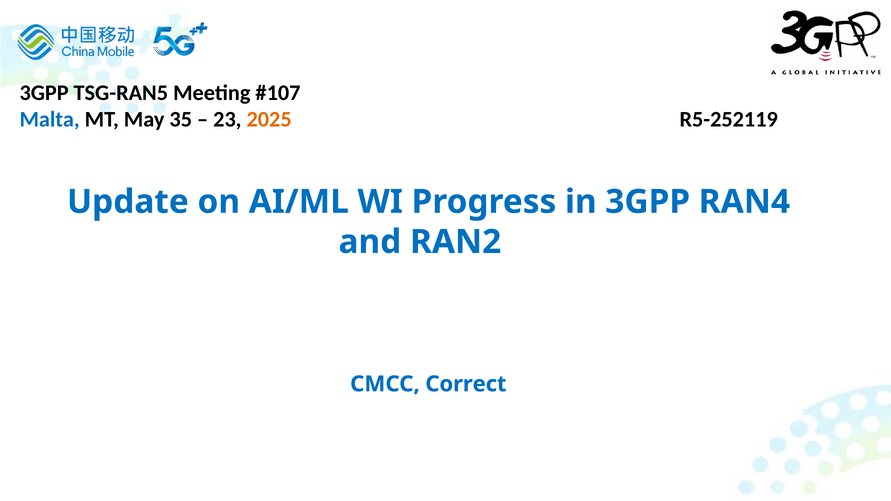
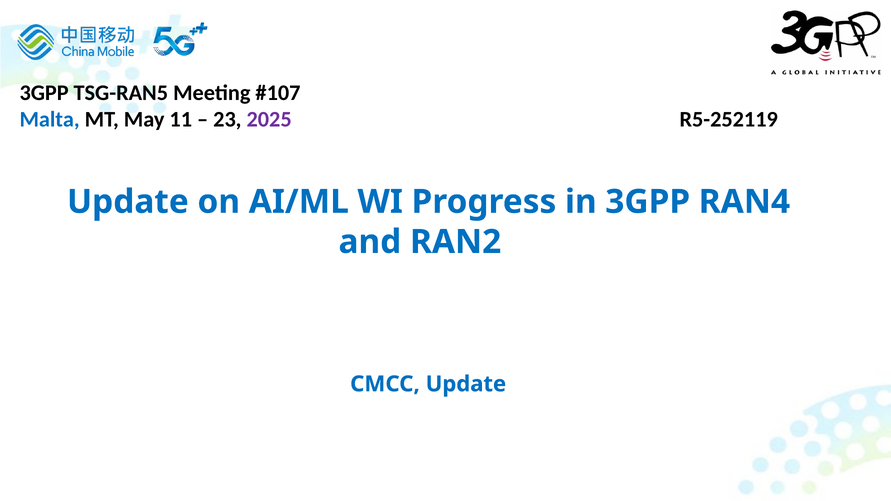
35: 35 -> 11 (181, 120)
2025 colour: orange -> purple (269, 120)
CMCC Correct: Correct -> Update (466, 384)
